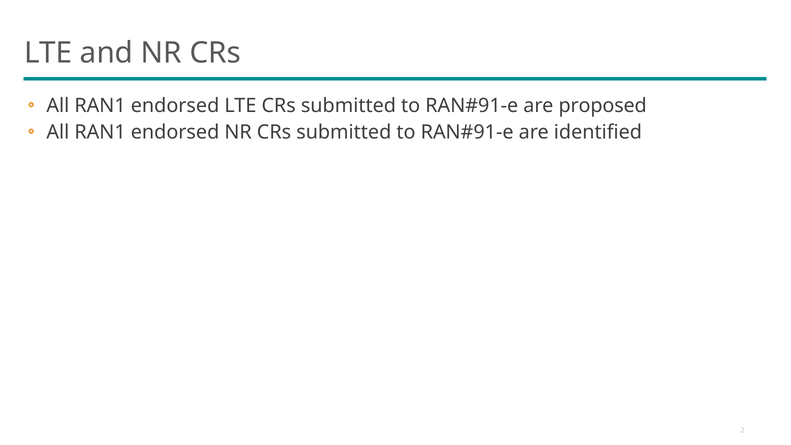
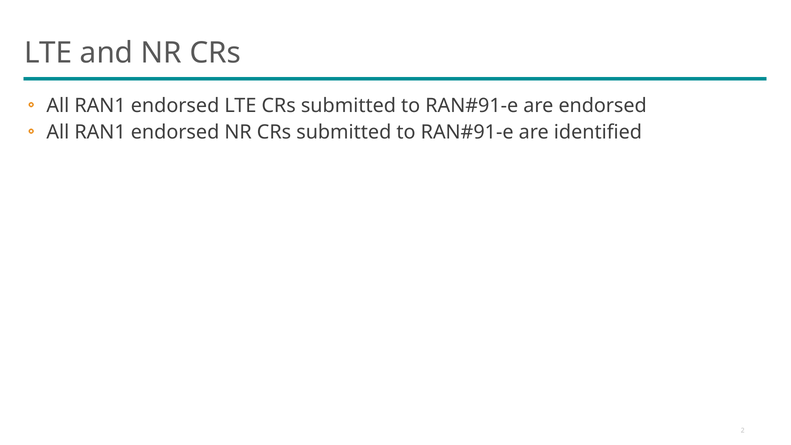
are proposed: proposed -> endorsed (603, 106)
